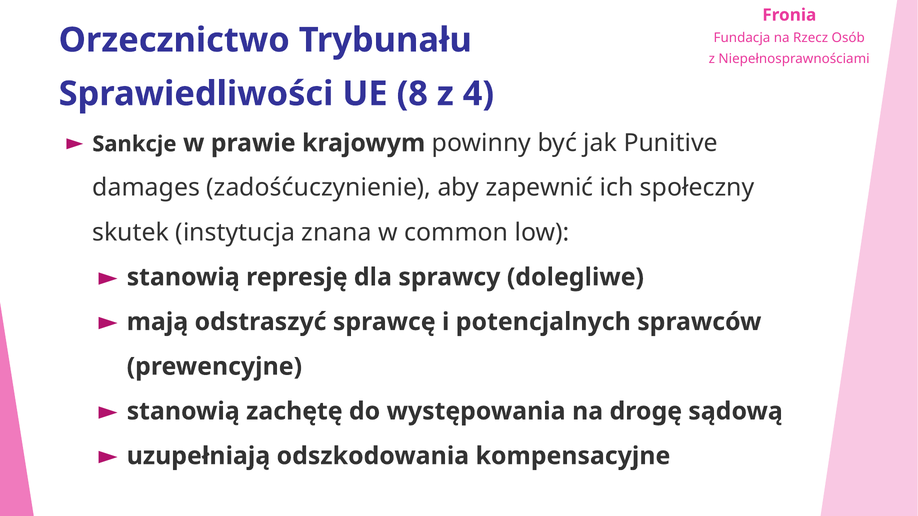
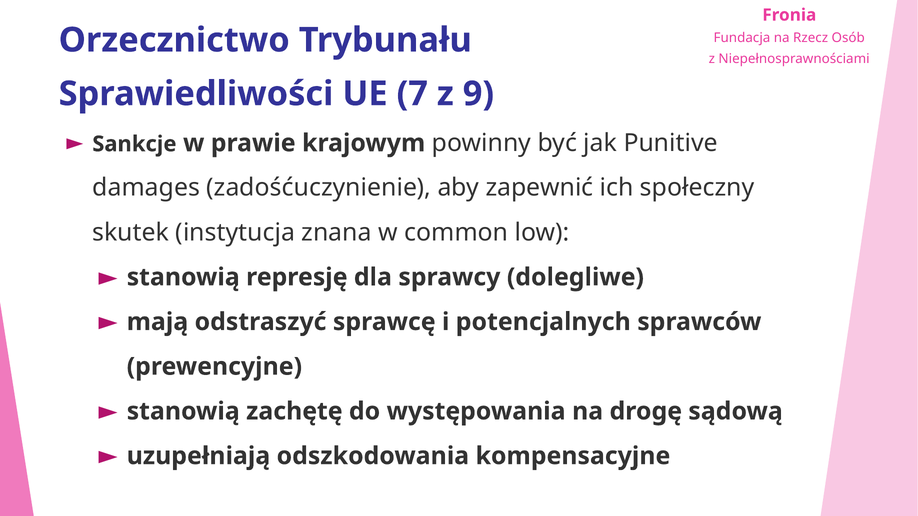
8: 8 -> 7 (412, 94)
4: 4 -> 9 (478, 94)
